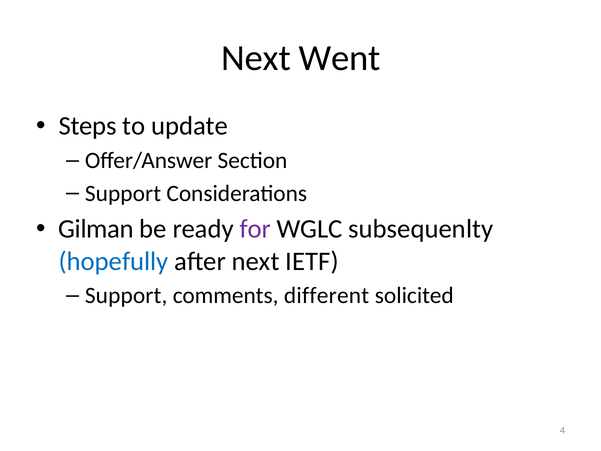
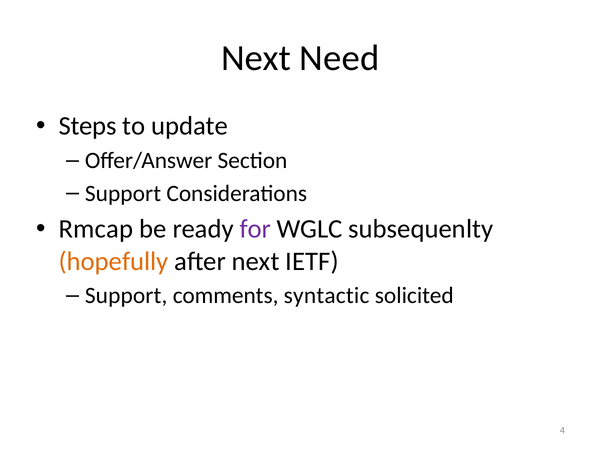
Went: Went -> Need (339, 58)
Gilman: Gilman -> Rmcap (96, 229)
hopefully colour: blue -> orange (114, 261)
different: different -> syntactic (327, 296)
